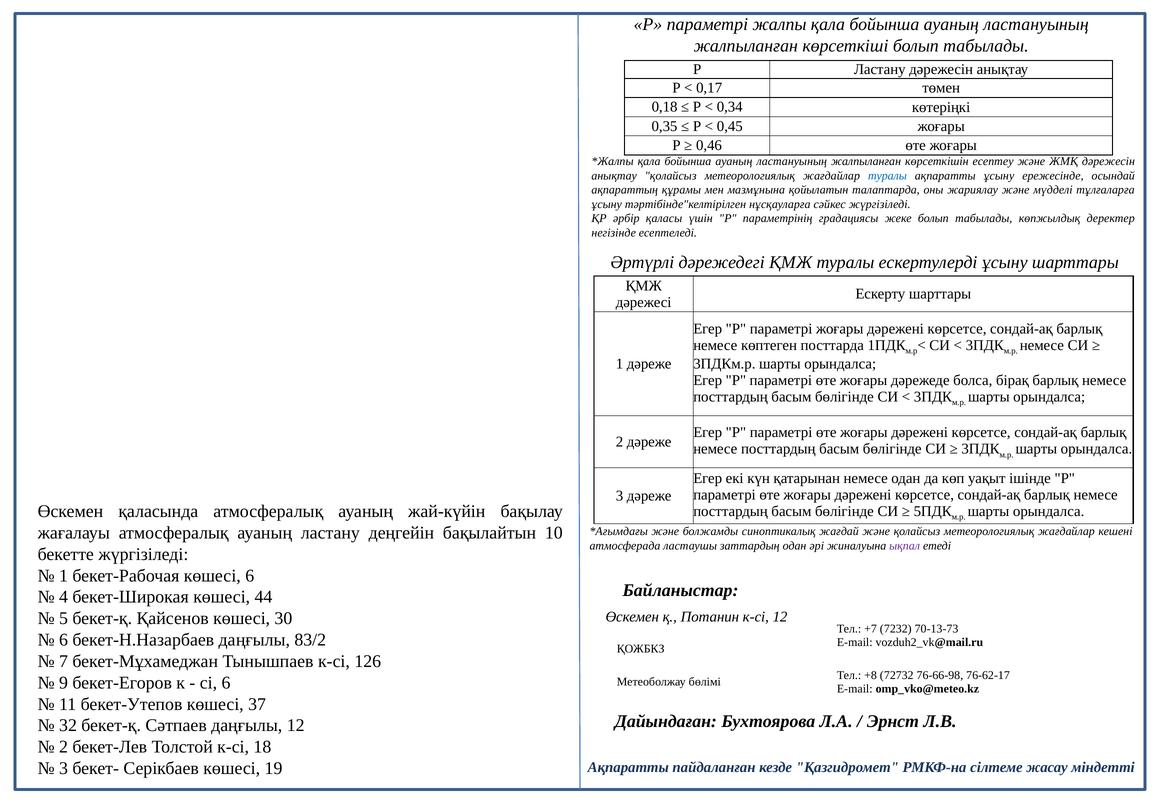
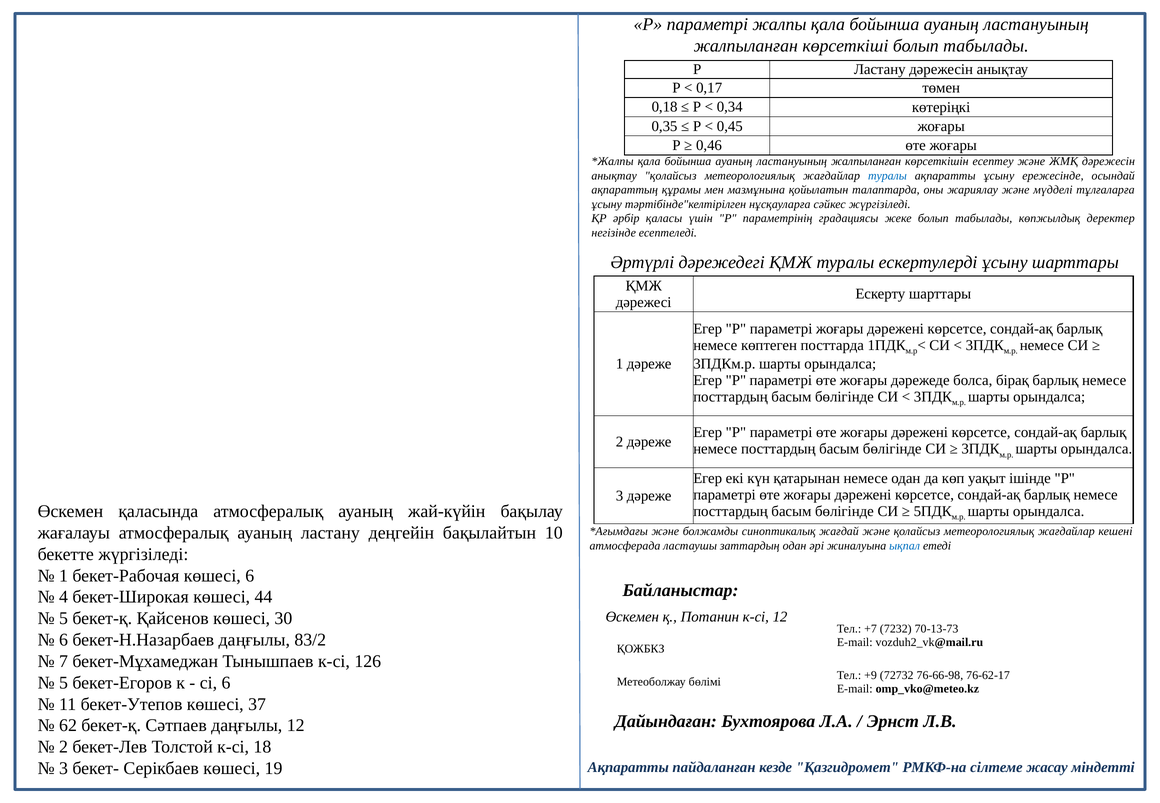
ықпал colour: purple -> blue (905, 546)
+8: +8 -> +9 (871, 675)
9: 9 -> 5 (64, 683)
32: 32 -> 62 (68, 726)
